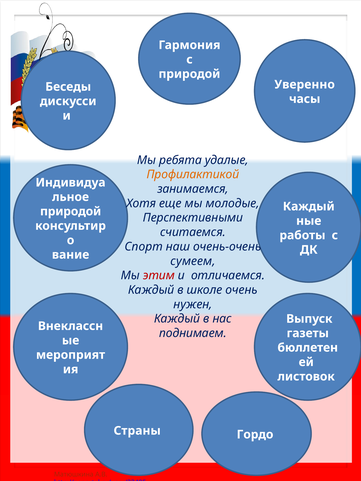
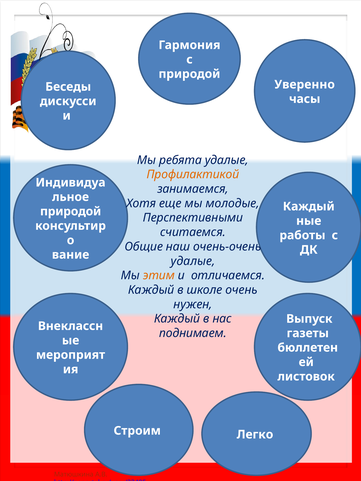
Спорт: Спорт -> Общие (144, 247)
сумеем: сумеем -> удалые (193, 261)
этим colour: red -> orange (159, 276)
Страны: Страны -> Строим (137, 431)
Гордо: Гордо -> Легко (255, 435)
